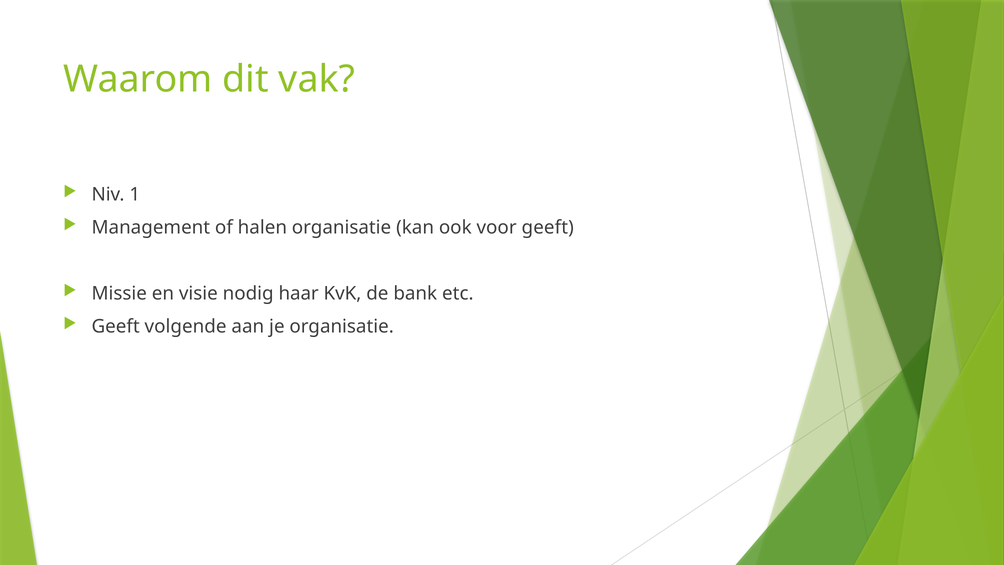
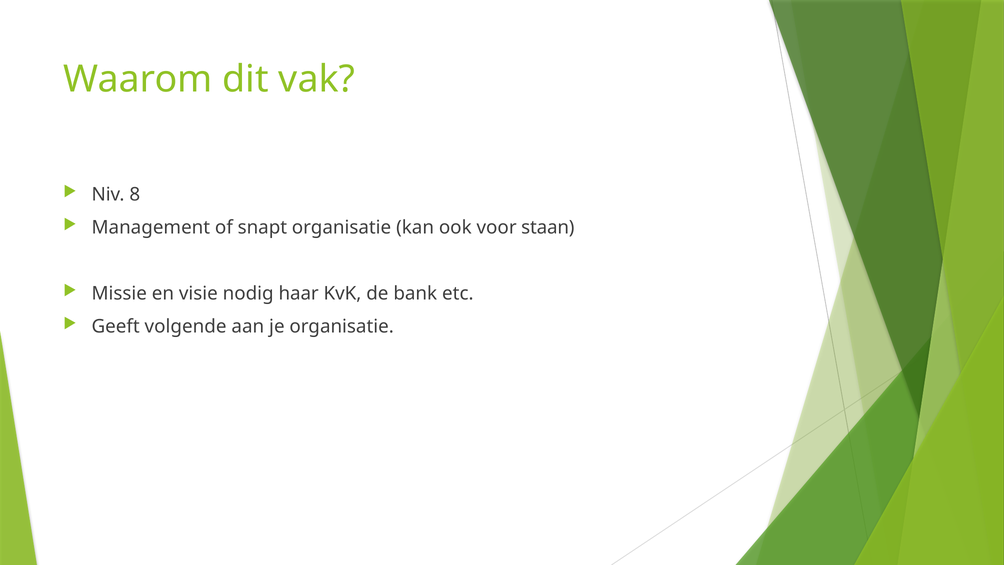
1: 1 -> 8 (135, 194)
halen: halen -> snapt (262, 227)
voor geeft: geeft -> staan (548, 227)
